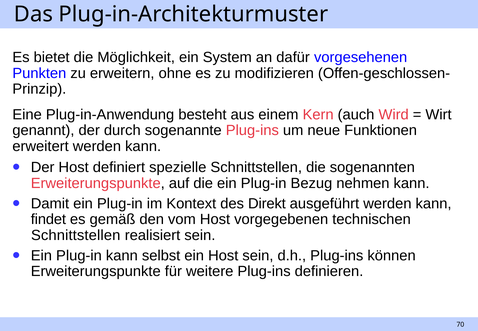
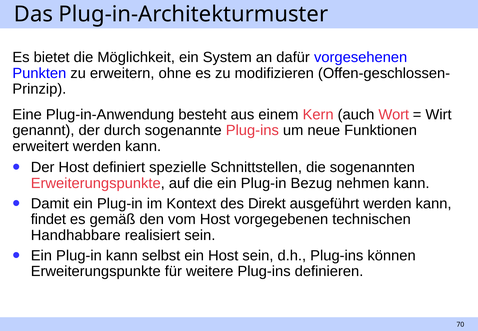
Wird: Wird -> Wort (394, 115)
Schnittstellen: Schnittstellen -> Handhabbare (76, 235)
